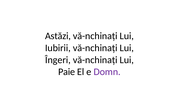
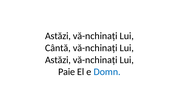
Iubirii: Iubirii -> Cântă (58, 48)
Îngeri: Îngeri -> Astăzi (58, 60)
Domn colour: purple -> blue (107, 72)
